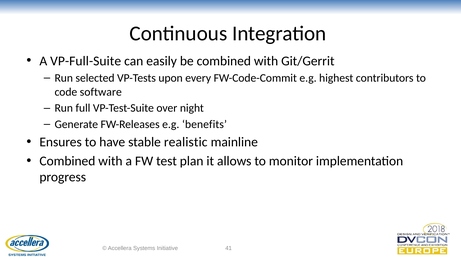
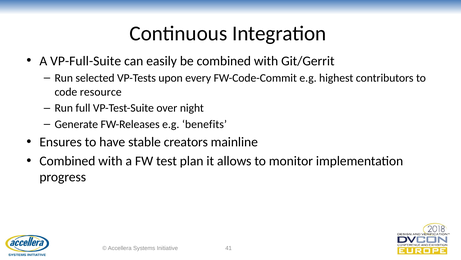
software: software -> resource (101, 92)
realistic: realistic -> creators (186, 142)
